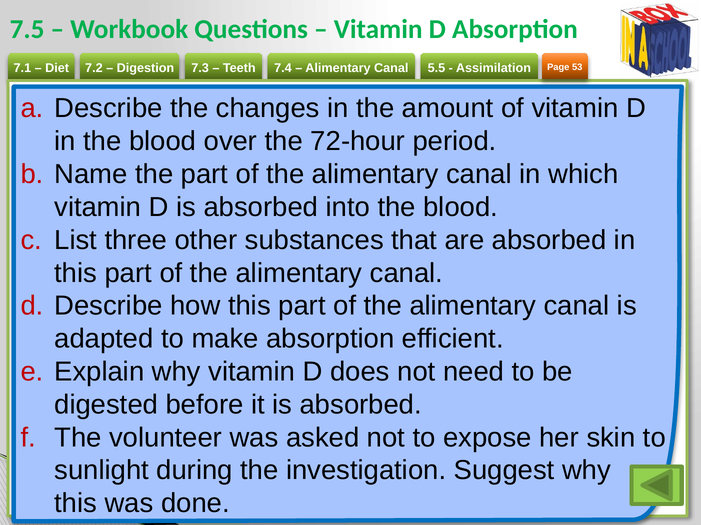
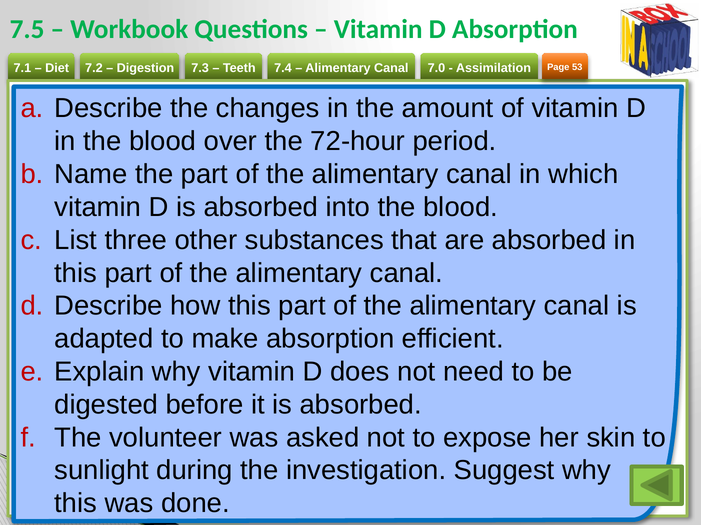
5.5: 5.5 -> 7.0 (436, 68)
